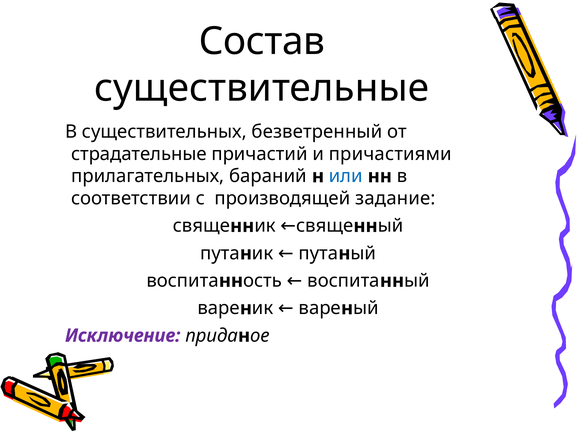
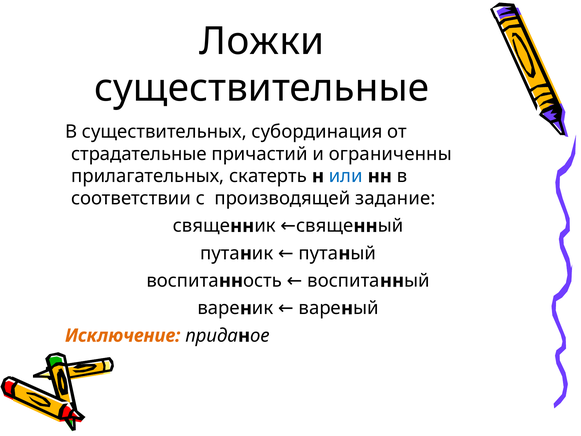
Состав: Состав -> Ложки (262, 41)
безветренный: безветренный -> субординация (317, 132)
причастиями: причастиями -> ограниченны (390, 154)
бараний: бараний -> скатерть (268, 176)
Исключение colour: purple -> orange (123, 335)
